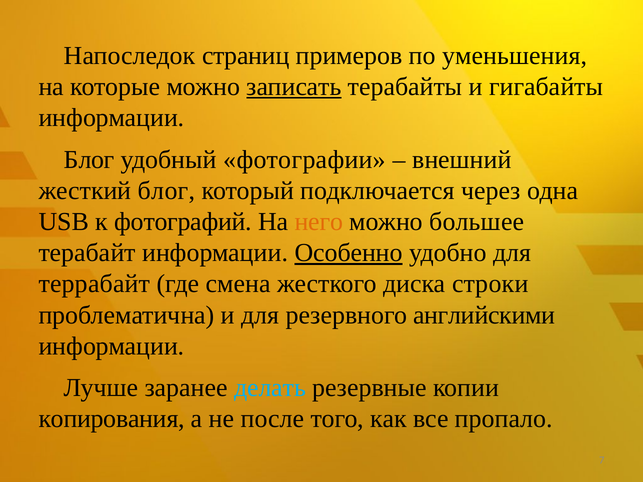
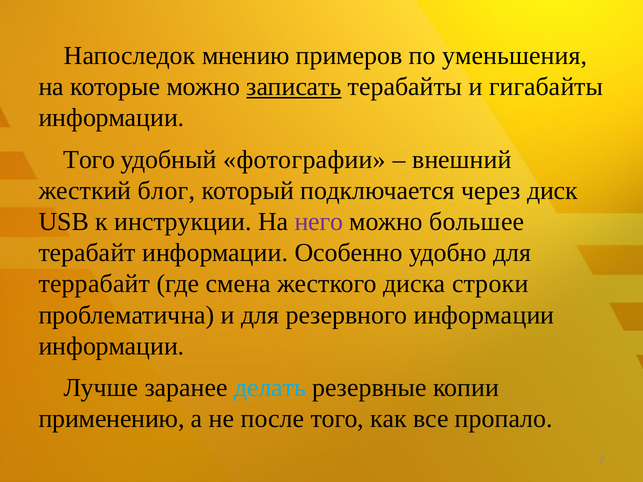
страниц: страниц -> мнению (246, 56)
Блог: Блог -> Того (89, 160)
одна: одна -> диск (553, 191)
фотографий: фотографий -> инструкции (183, 222)
него colour: orange -> purple (319, 222)
Особенно underline: present -> none (349, 253)
резервного английскими: английскими -> информации (484, 315)
копирования: копирования -> применению (112, 419)
